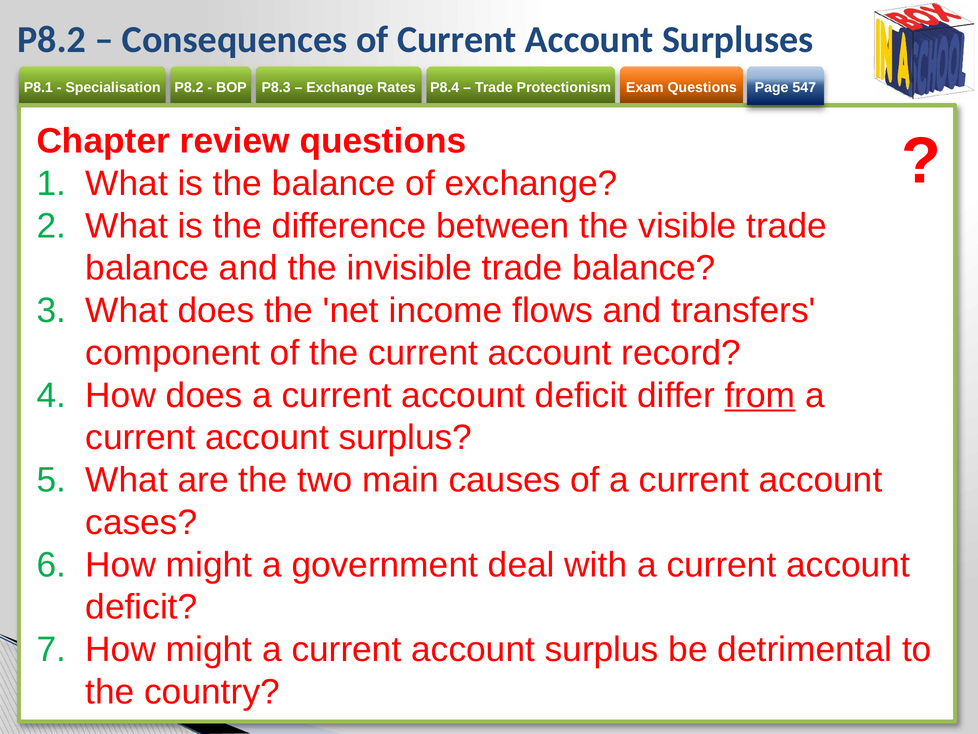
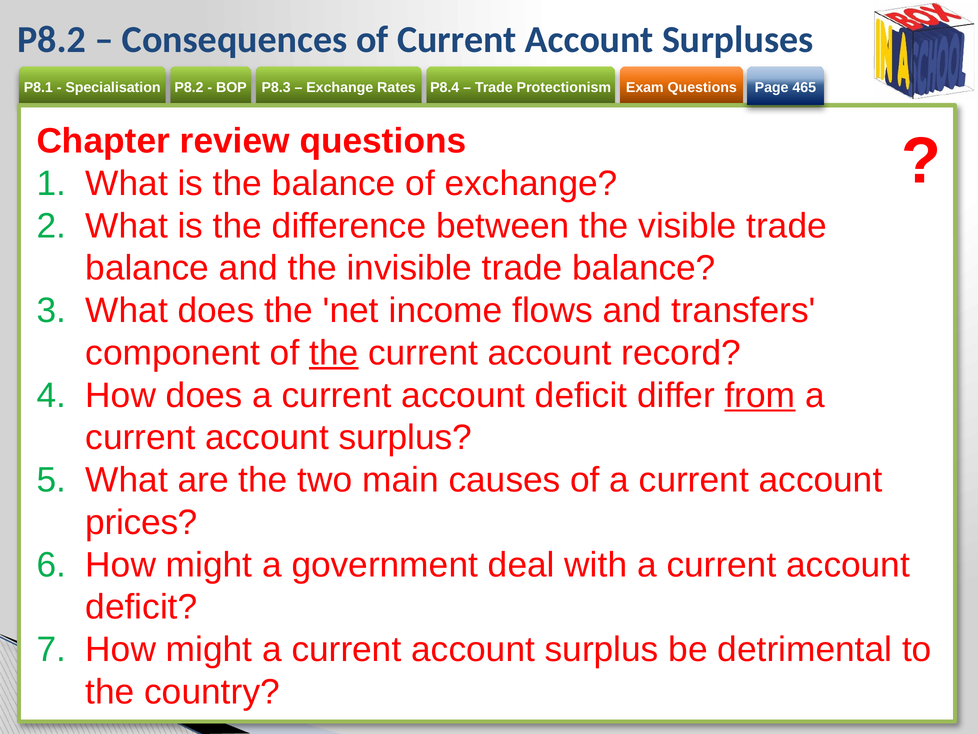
547: 547 -> 465 (804, 88)
the underline: none -> present (334, 353)
cases: cases -> prices (141, 522)
